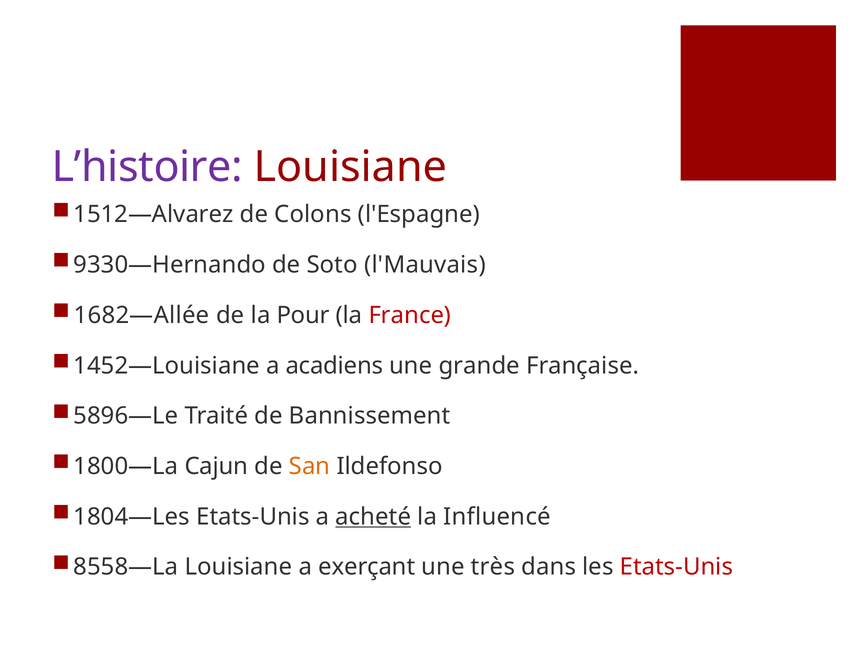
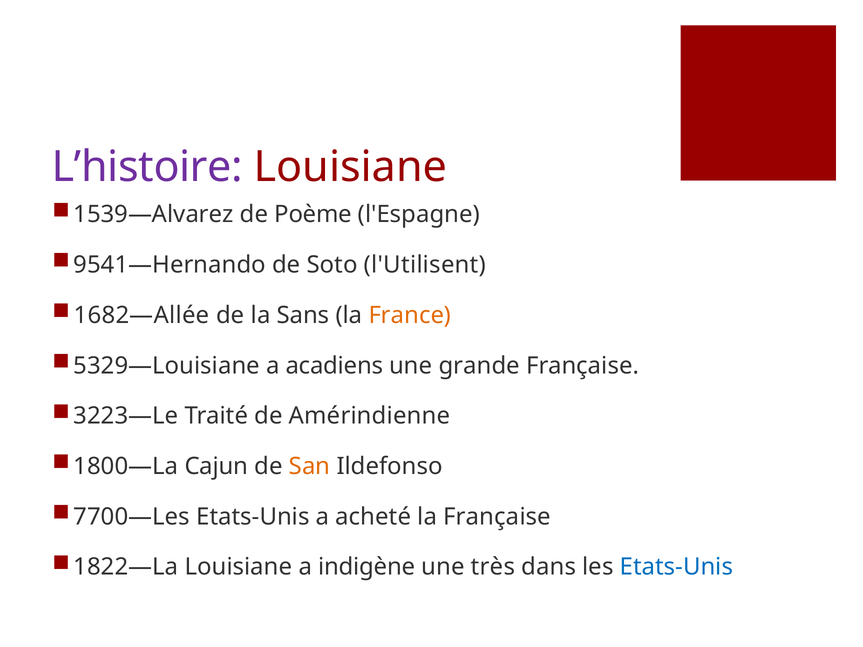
1512—Alvarez: 1512—Alvarez -> 1539—Alvarez (153, 215)
Colons: Colons -> Poème (313, 215)
9330—Hernando: 9330—Hernando -> 9541—Hernando (170, 265)
l'Mauvais: l'Mauvais -> l'Utilisent (425, 265)
Pour: Pour -> Sans (303, 315)
France colour: red -> orange (410, 315)
1452—Louisiane: 1452—Louisiane -> 5329—Louisiane (167, 366)
5896—Le: 5896—Le -> 3223—Le (126, 416)
Bannissement: Bannissement -> Amérindienne (370, 416)
1804—Les: 1804—Les -> 7700—Les (132, 517)
acheté underline: present -> none (373, 517)
la Influencé: Influencé -> Française (497, 517)
8558—La: 8558—La -> 1822—La (126, 567)
exerçant: exerçant -> indigène (367, 567)
Etats-Unis colour: red -> blue (676, 567)
